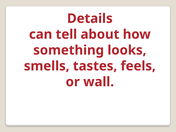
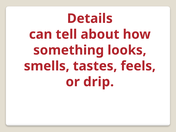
wall: wall -> drip (99, 82)
